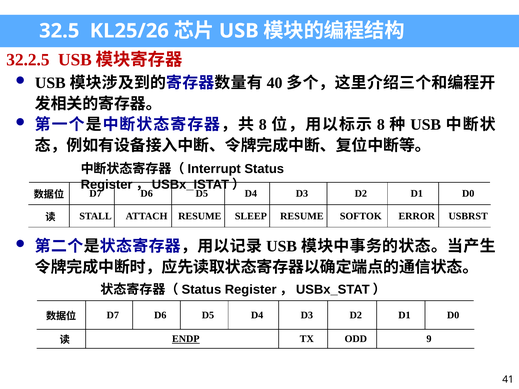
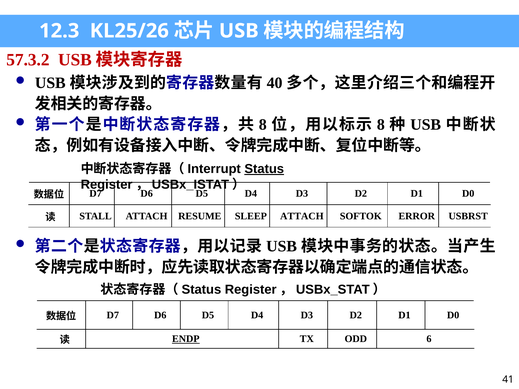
32.5: 32.5 -> 12.3 (59, 31)
32.2.5: 32.2.5 -> 57.3.2 (28, 60)
Status underline: none -> present (264, 169)
SLEEP RESUME: RESUME -> ATTACH (302, 216)
9: 9 -> 6 (429, 339)
